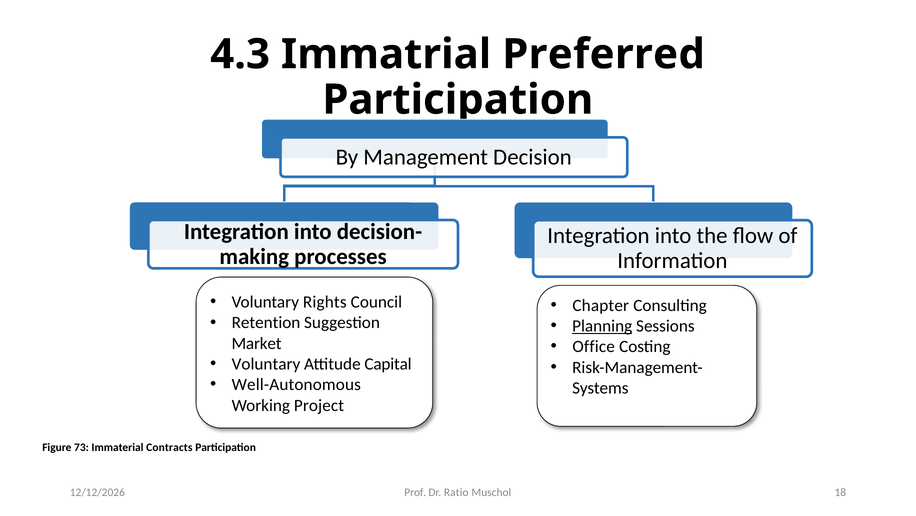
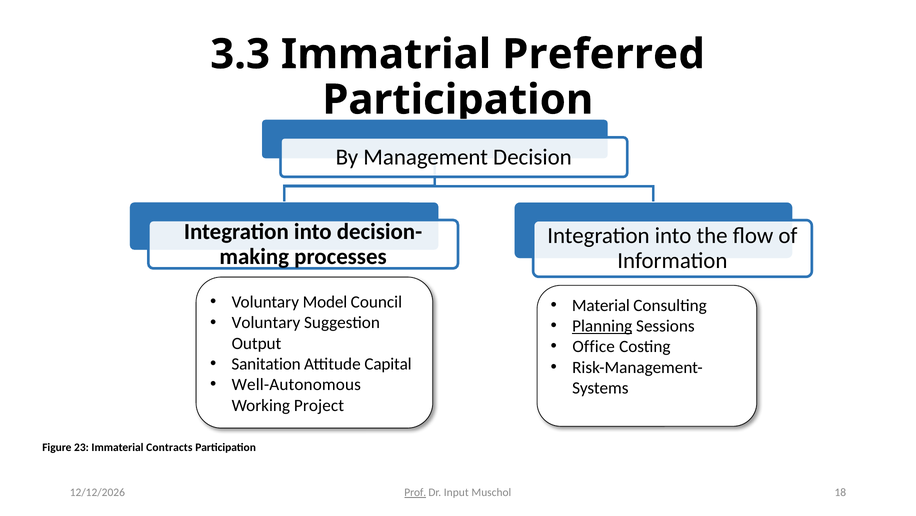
4.3: 4.3 -> 3.3 (240, 54)
Rights: Rights -> Model (325, 302)
Chapter: Chapter -> Material (601, 305)
Retention: Retention -> Voluntary (266, 322)
Market: Market -> Output (256, 343)
Voluntary: Voluntary -> Sanitation (266, 364)
73: 73 -> 23 (81, 447)
Prof underline: none -> present (415, 492)
Ratio: Ratio -> Input (456, 492)
